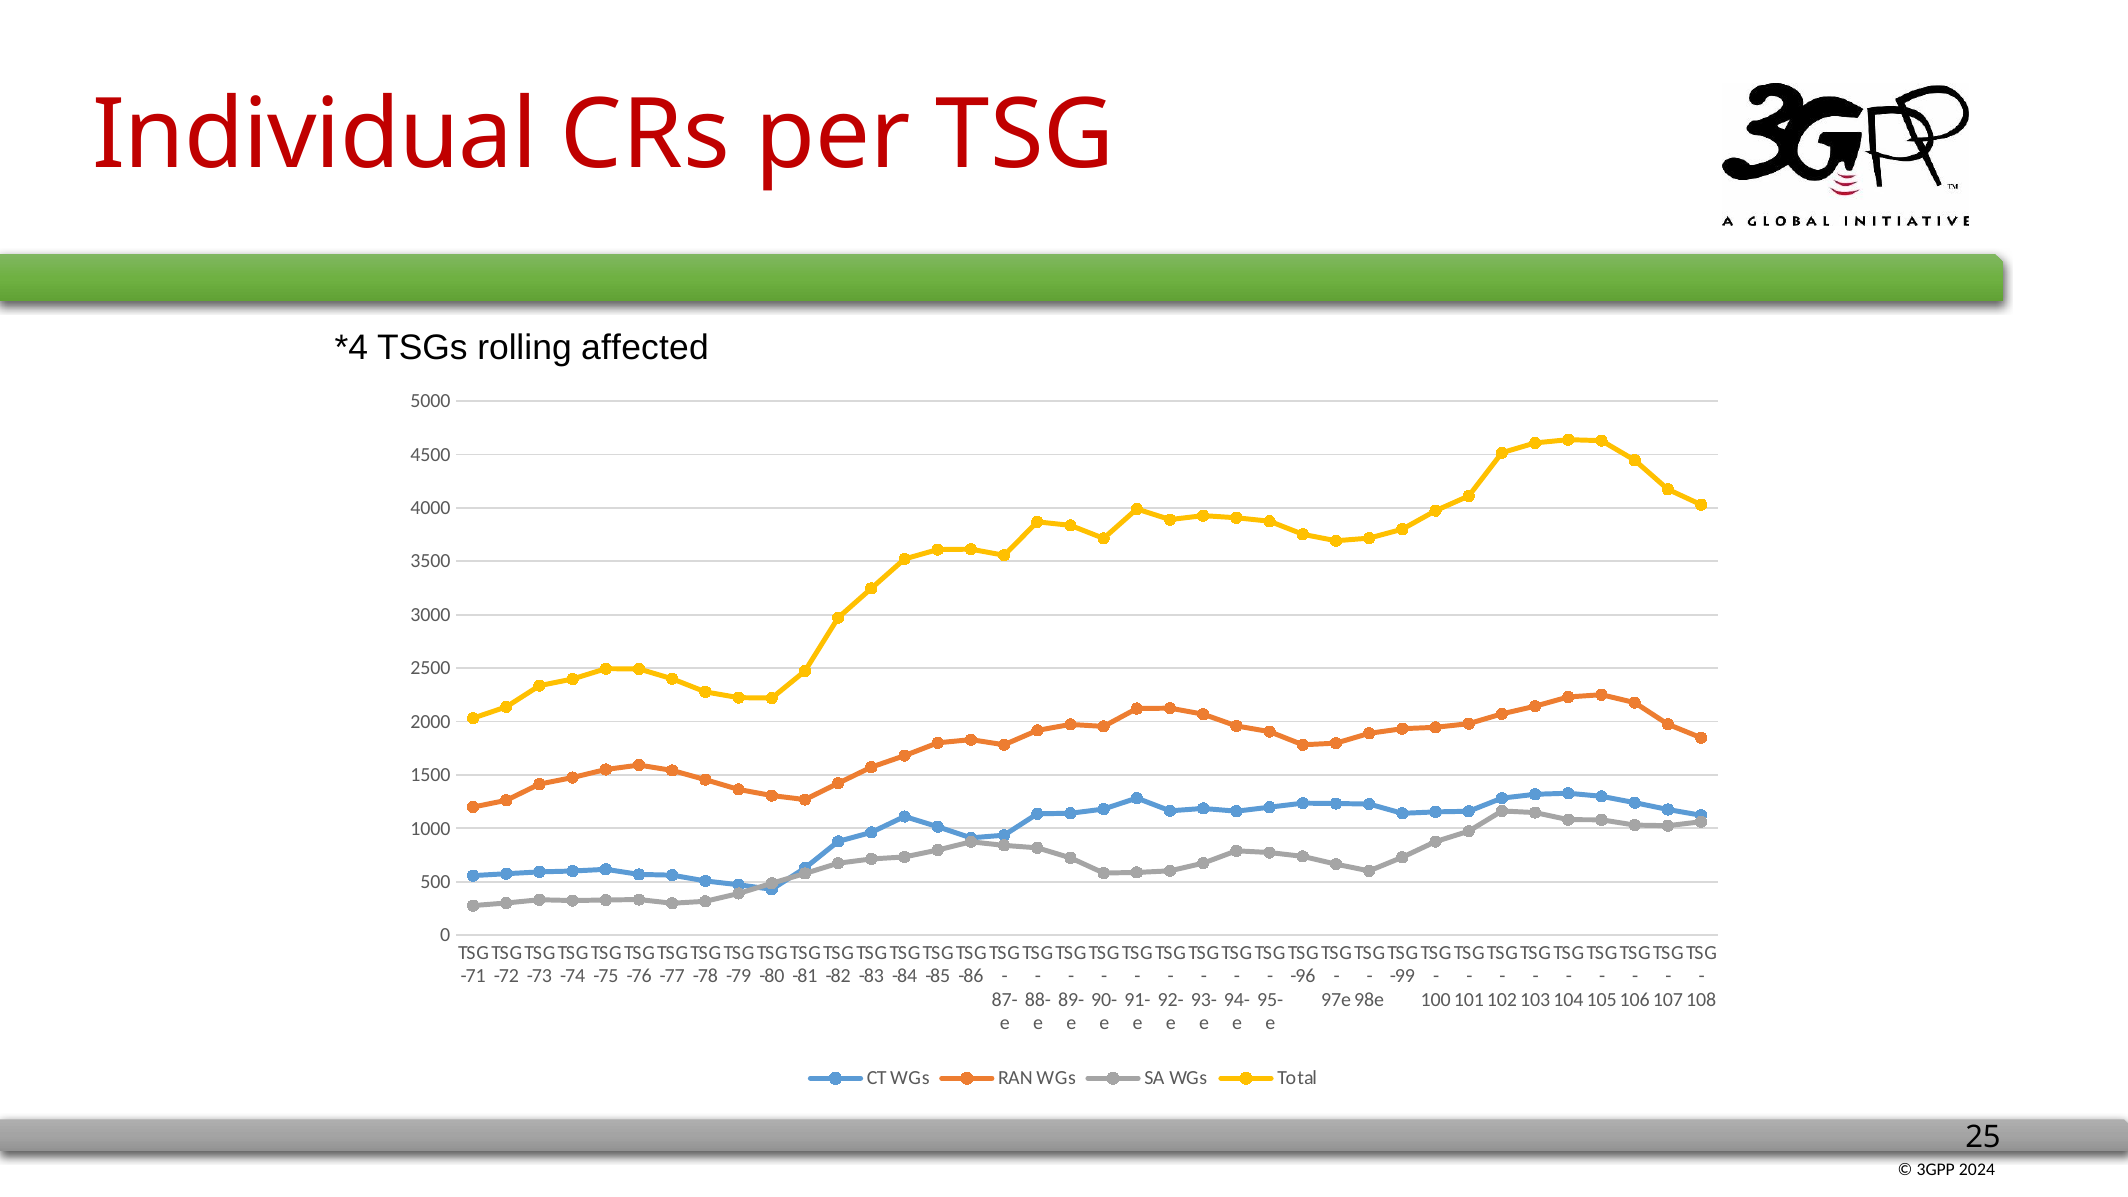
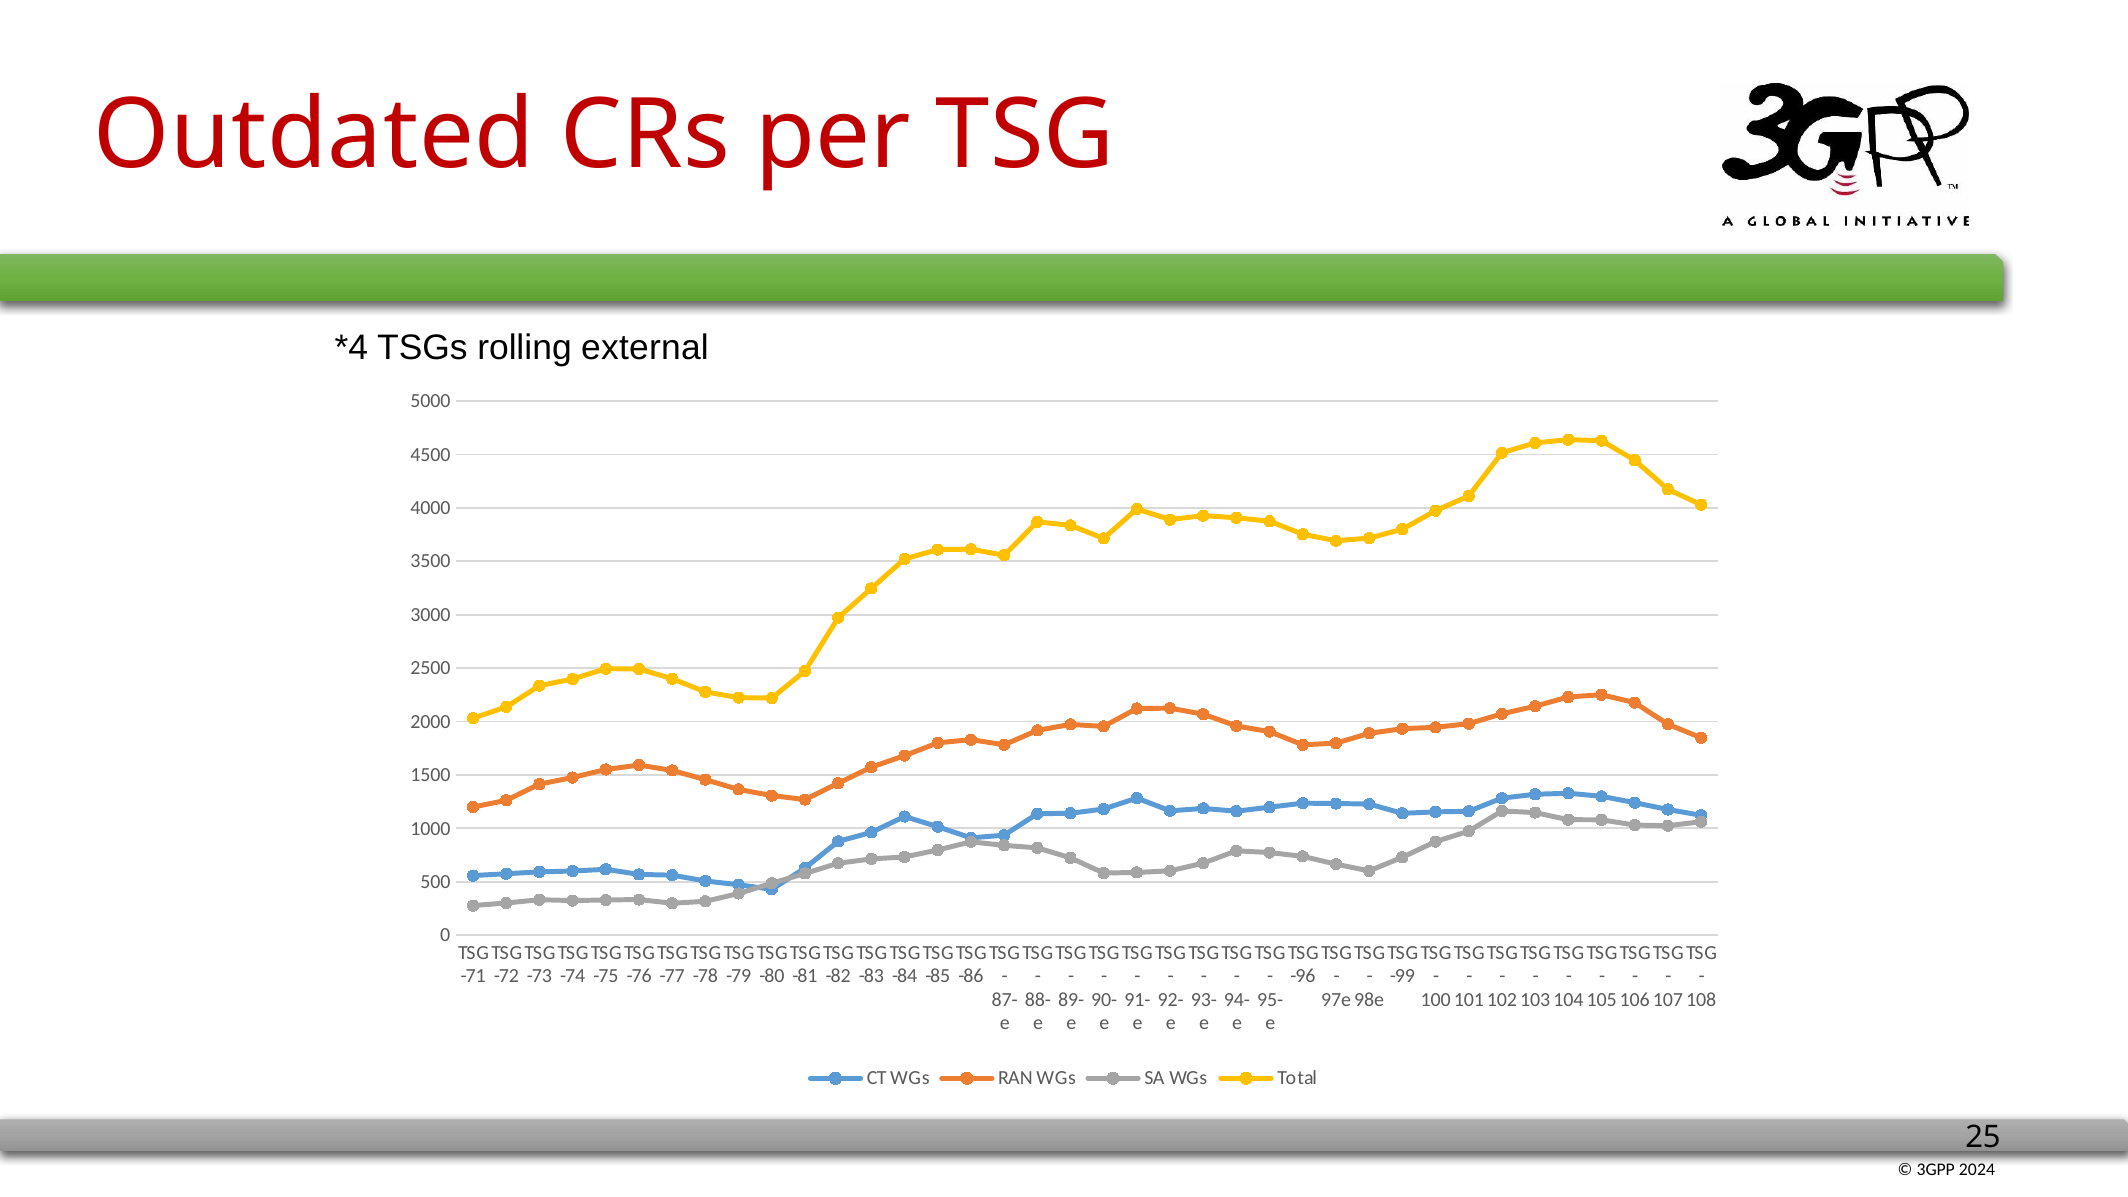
Individual: Individual -> Outdated (314, 135)
affected: affected -> external (645, 348)
